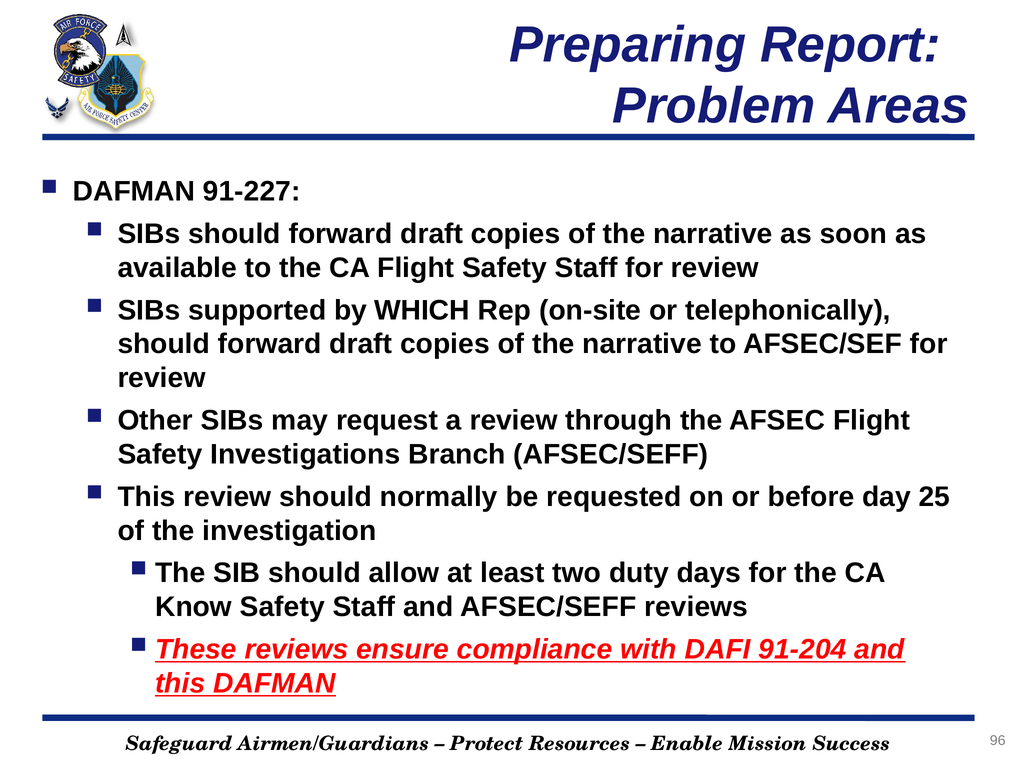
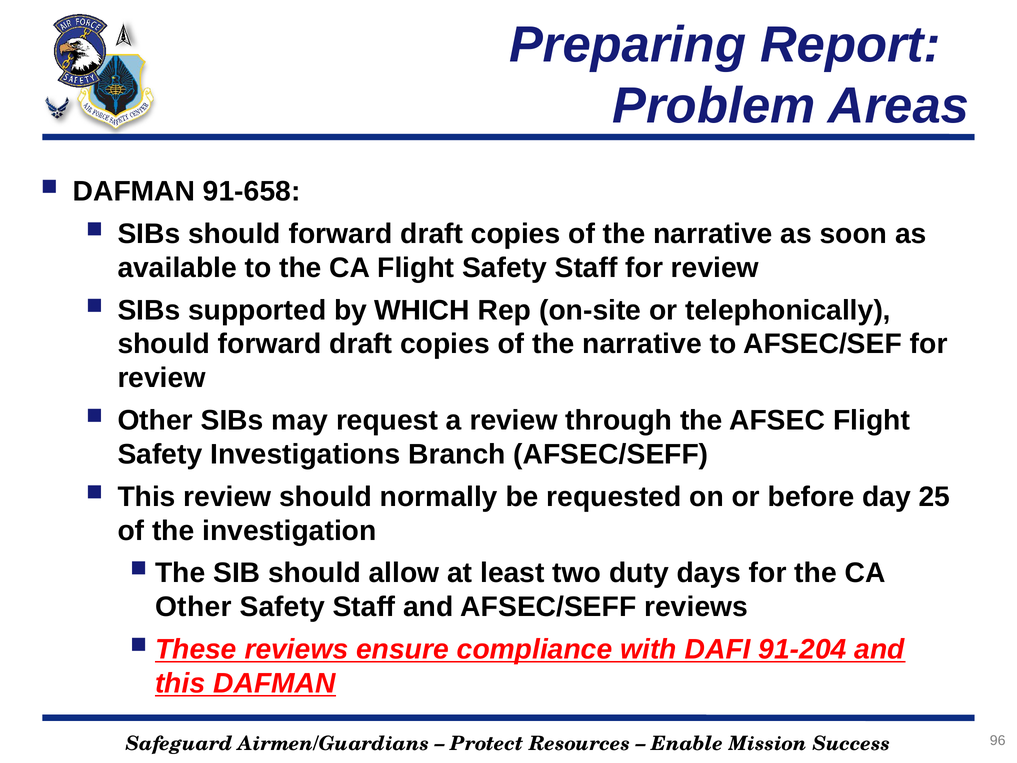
91-227: 91-227 -> 91-658 (252, 191)
Know: Know -> Other (193, 607)
